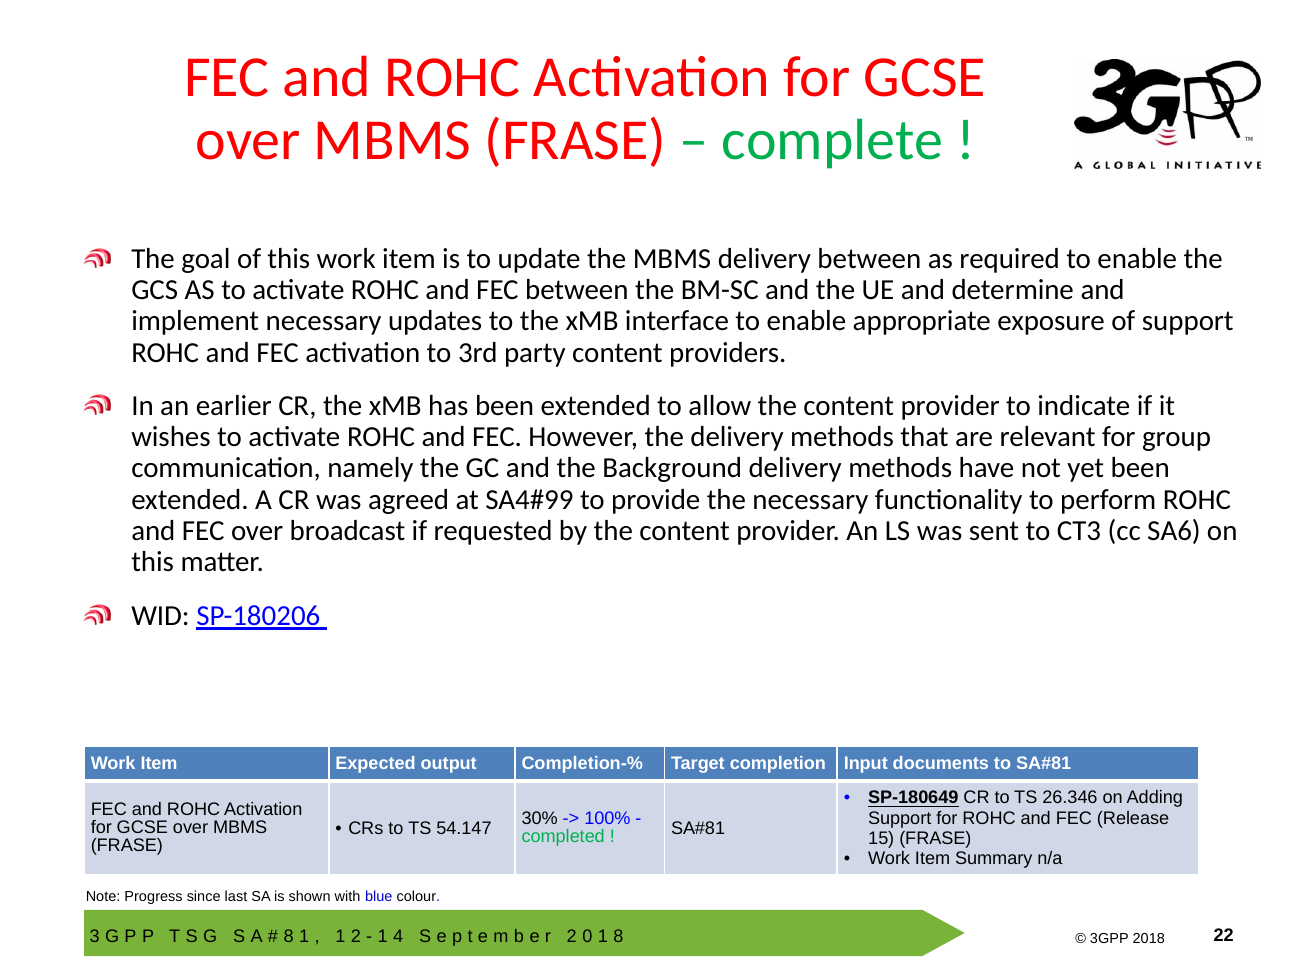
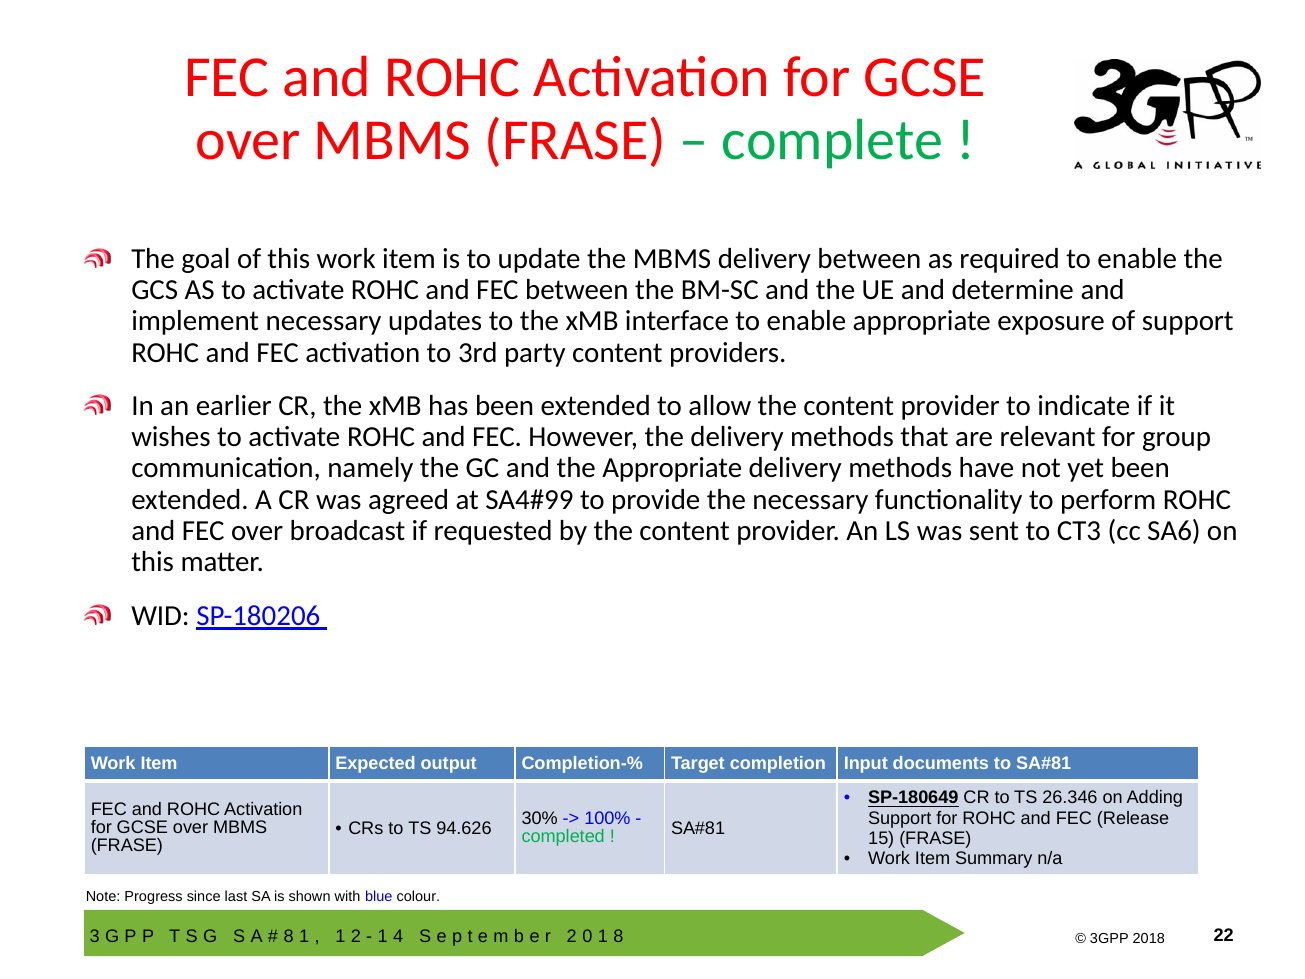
the Background: Background -> Appropriate (672, 468)
54.147: 54.147 -> 94.626 (464, 828)
